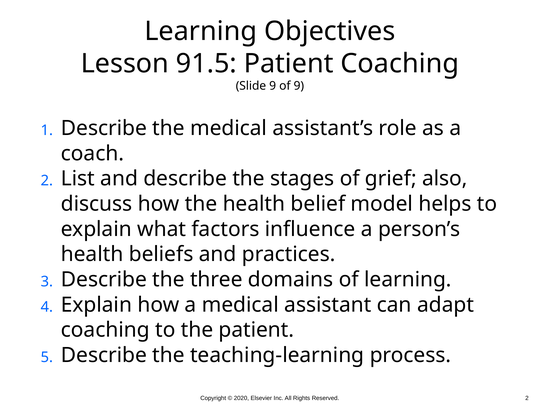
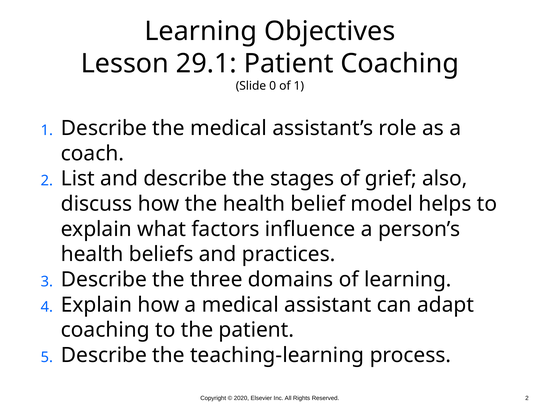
91.5: 91.5 -> 29.1 (206, 64)
Slide 9: 9 -> 0 (273, 86)
of 9: 9 -> 1 (299, 86)
